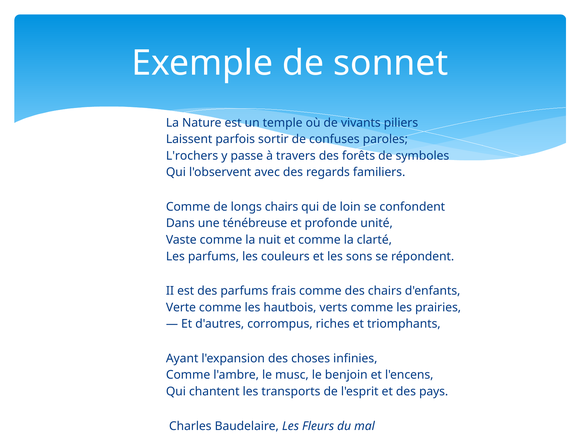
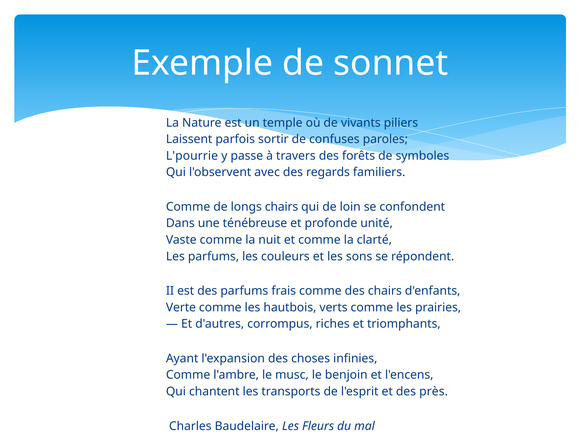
L'rochers: L'rochers -> L'pourrie (192, 156)
pays: pays -> près (434, 392)
